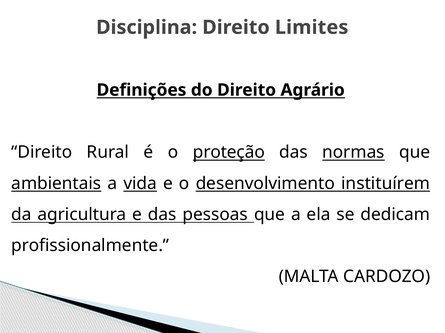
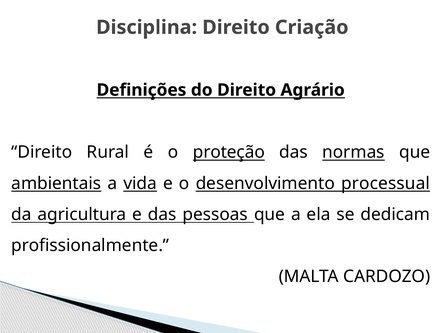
Limites: Limites -> Criação (312, 27)
instituírem: instituírem -> processual (386, 184)
